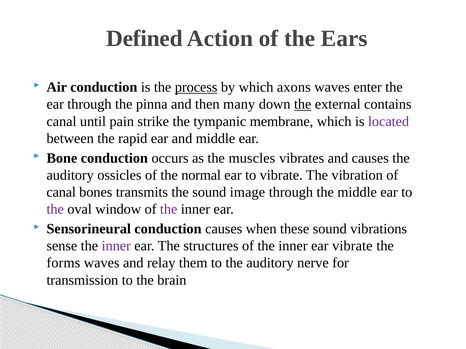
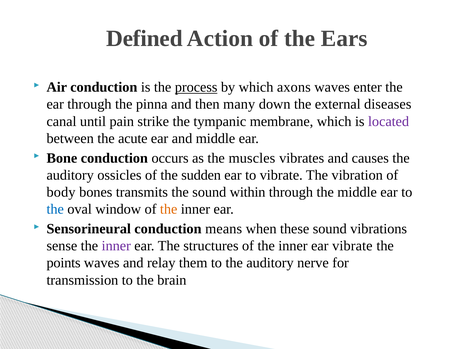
the underline: present -> none (303, 104)
contains: contains -> diseases (388, 104)
rapid: rapid -> acute (133, 139)
normal: normal -> sudden (201, 175)
canal: canal -> body (61, 192)
image: image -> within (248, 192)
the colour: purple -> blue (55, 209)
the colour: purple -> orange (169, 209)
conduction causes: causes -> means (224, 229)
forms: forms -> points (64, 263)
